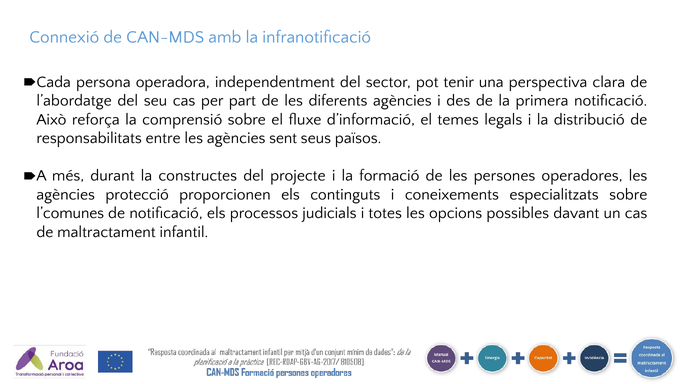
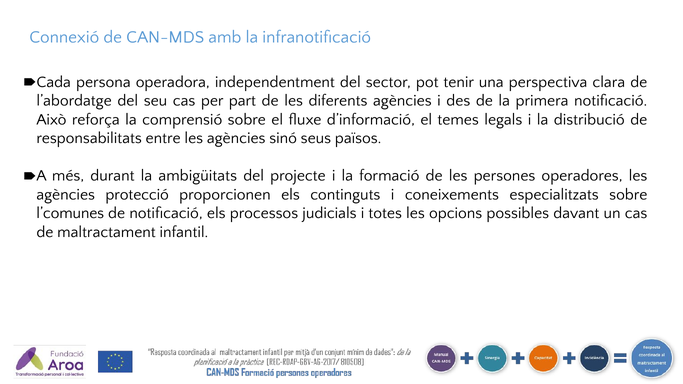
sent: sent -> sinó (283, 138)
constructes: constructes -> ambigüitats (198, 176)
